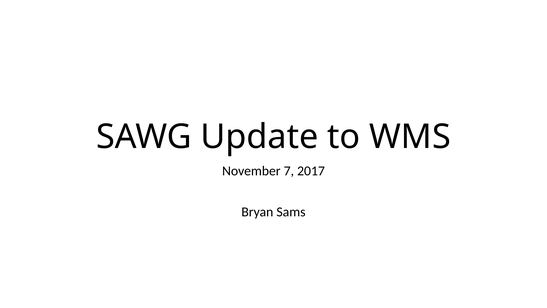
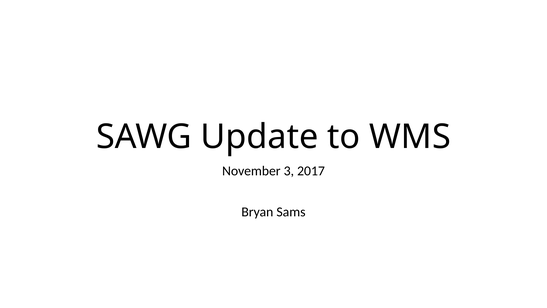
7: 7 -> 3 (289, 171)
